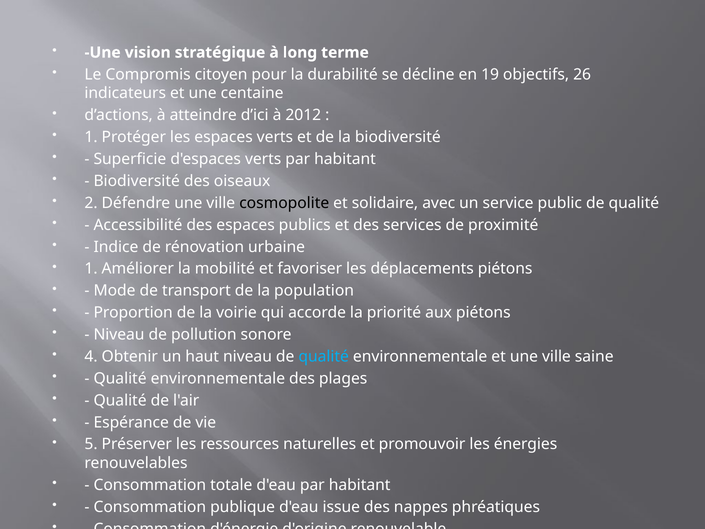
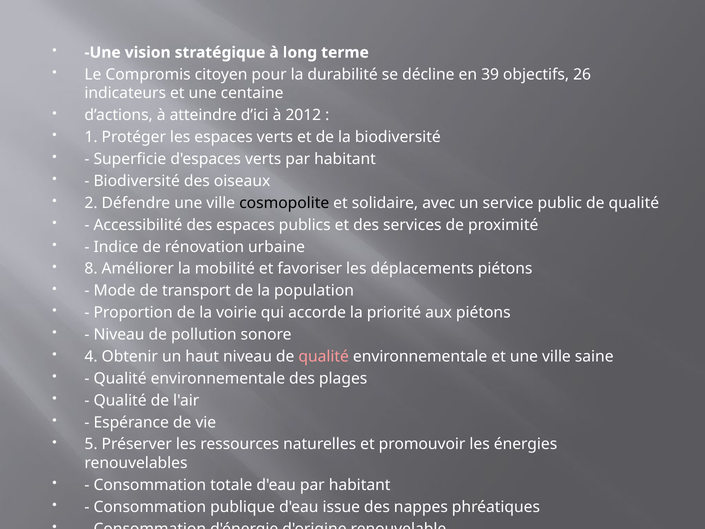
19: 19 -> 39 (490, 74)
1: 1 -> 8 (91, 269)
qualité colour: light blue -> pink (324, 356)
